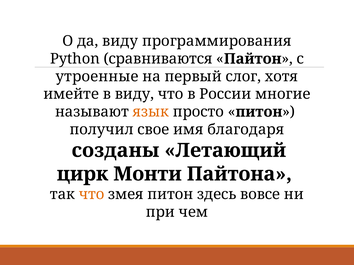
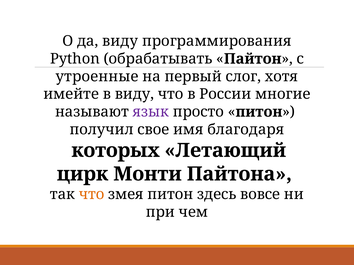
сравниваются: сравниваются -> обрабатывать (158, 59)
язык colour: orange -> purple (151, 112)
созданы: созданы -> которых (116, 151)
